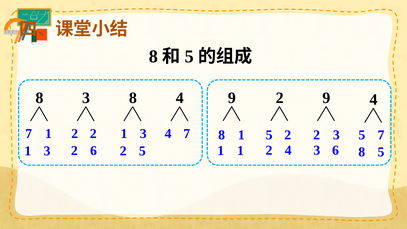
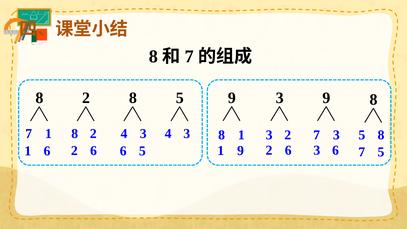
5: 5 -> 7 (189, 57)
3: 3 -> 2 (86, 98)
8 4: 4 -> 5 (180, 98)
9 2: 2 -> 3 (280, 98)
9 4: 4 -> 8 (374, 100)
7 1 2: 2 -> 8 (75, 134)
2 1: 1 -> 4 (124, 134)
3 4 7: 7 -> 3 (187, 134)
1 5: 5 -> 3 (269, 135)
2: 2 -> 7 (317, 135)
5 7: 7 -> 8 (381, 135)
1 1: 1 -> 9 (241, 151)
4: 4 -> 6 (288, 150)
6 8: 8 -> 7 (362, 152)
3: 3 -> 6 (47, 151)
6 2: 2 -> 6 (123, 151)
